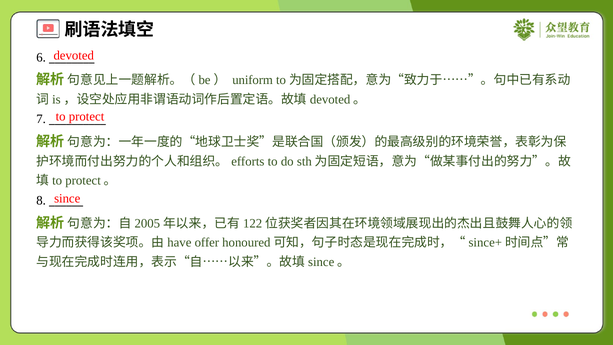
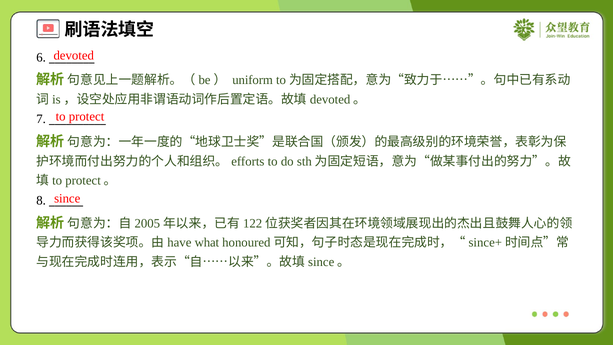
offer: offer -> what (207, 243)
